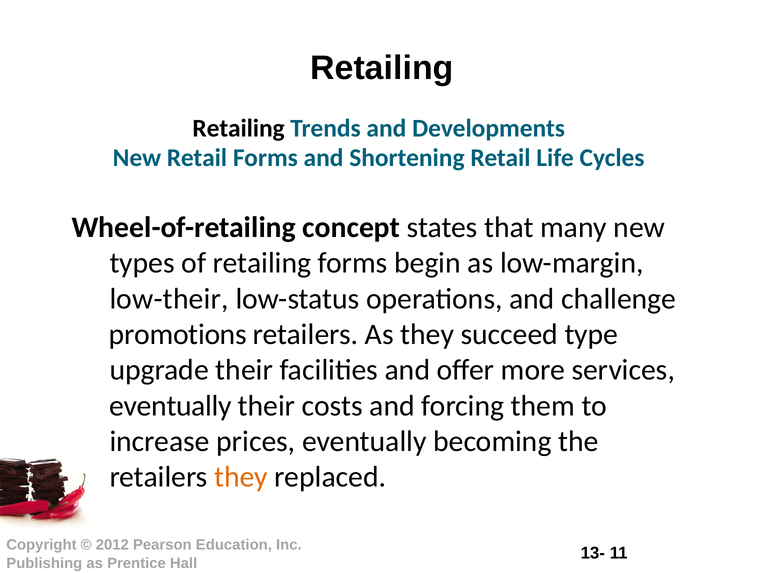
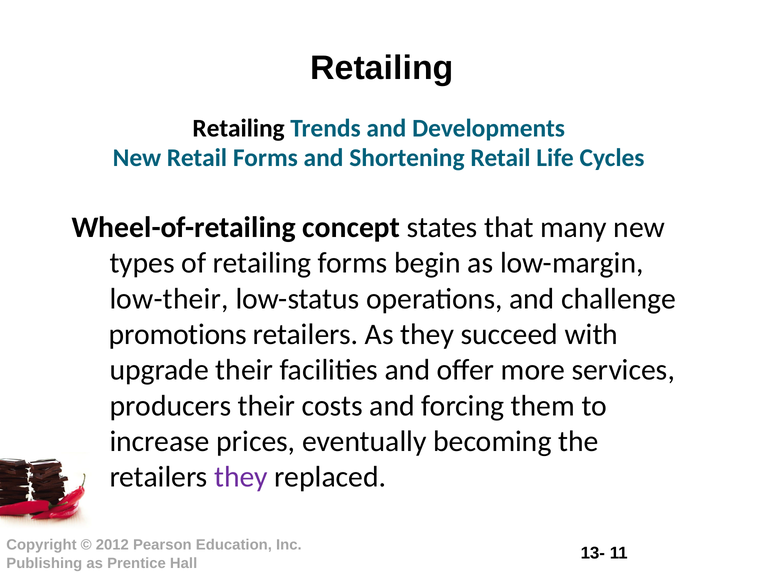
type: type -> with (591, 334)
eventually: eventually -> producers (170, 406)
they colour: orange -> purple (241, 477)
